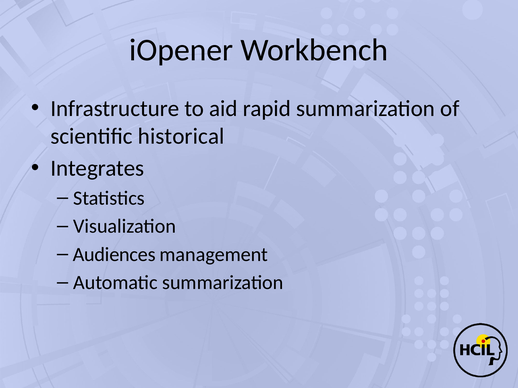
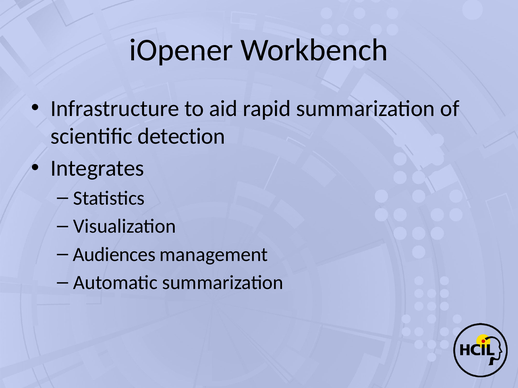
historical: historical -> detection (181, 136)
